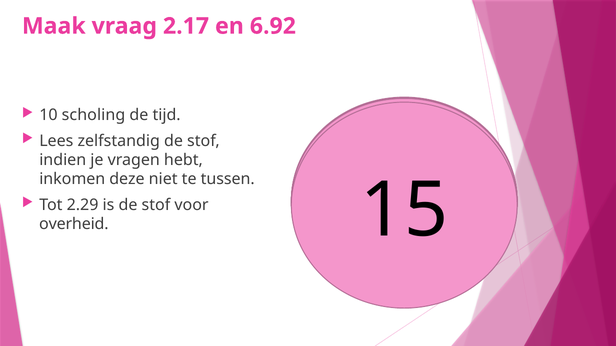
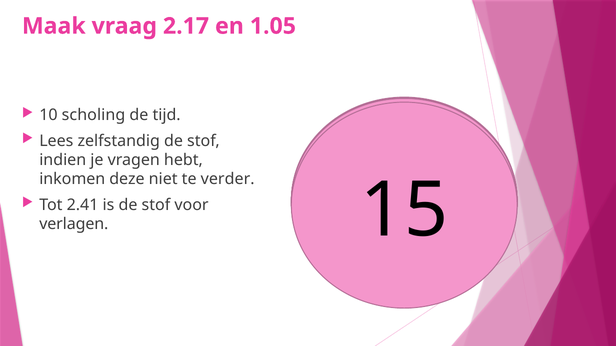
6.92: 6.92 -> 1.05 (273, 26)
tussen: tussen -> verder (228, 179)
2.29: 2.29 -> 2.41 (83, 205)
overheid: overheid -> verlagen (74, 224)
